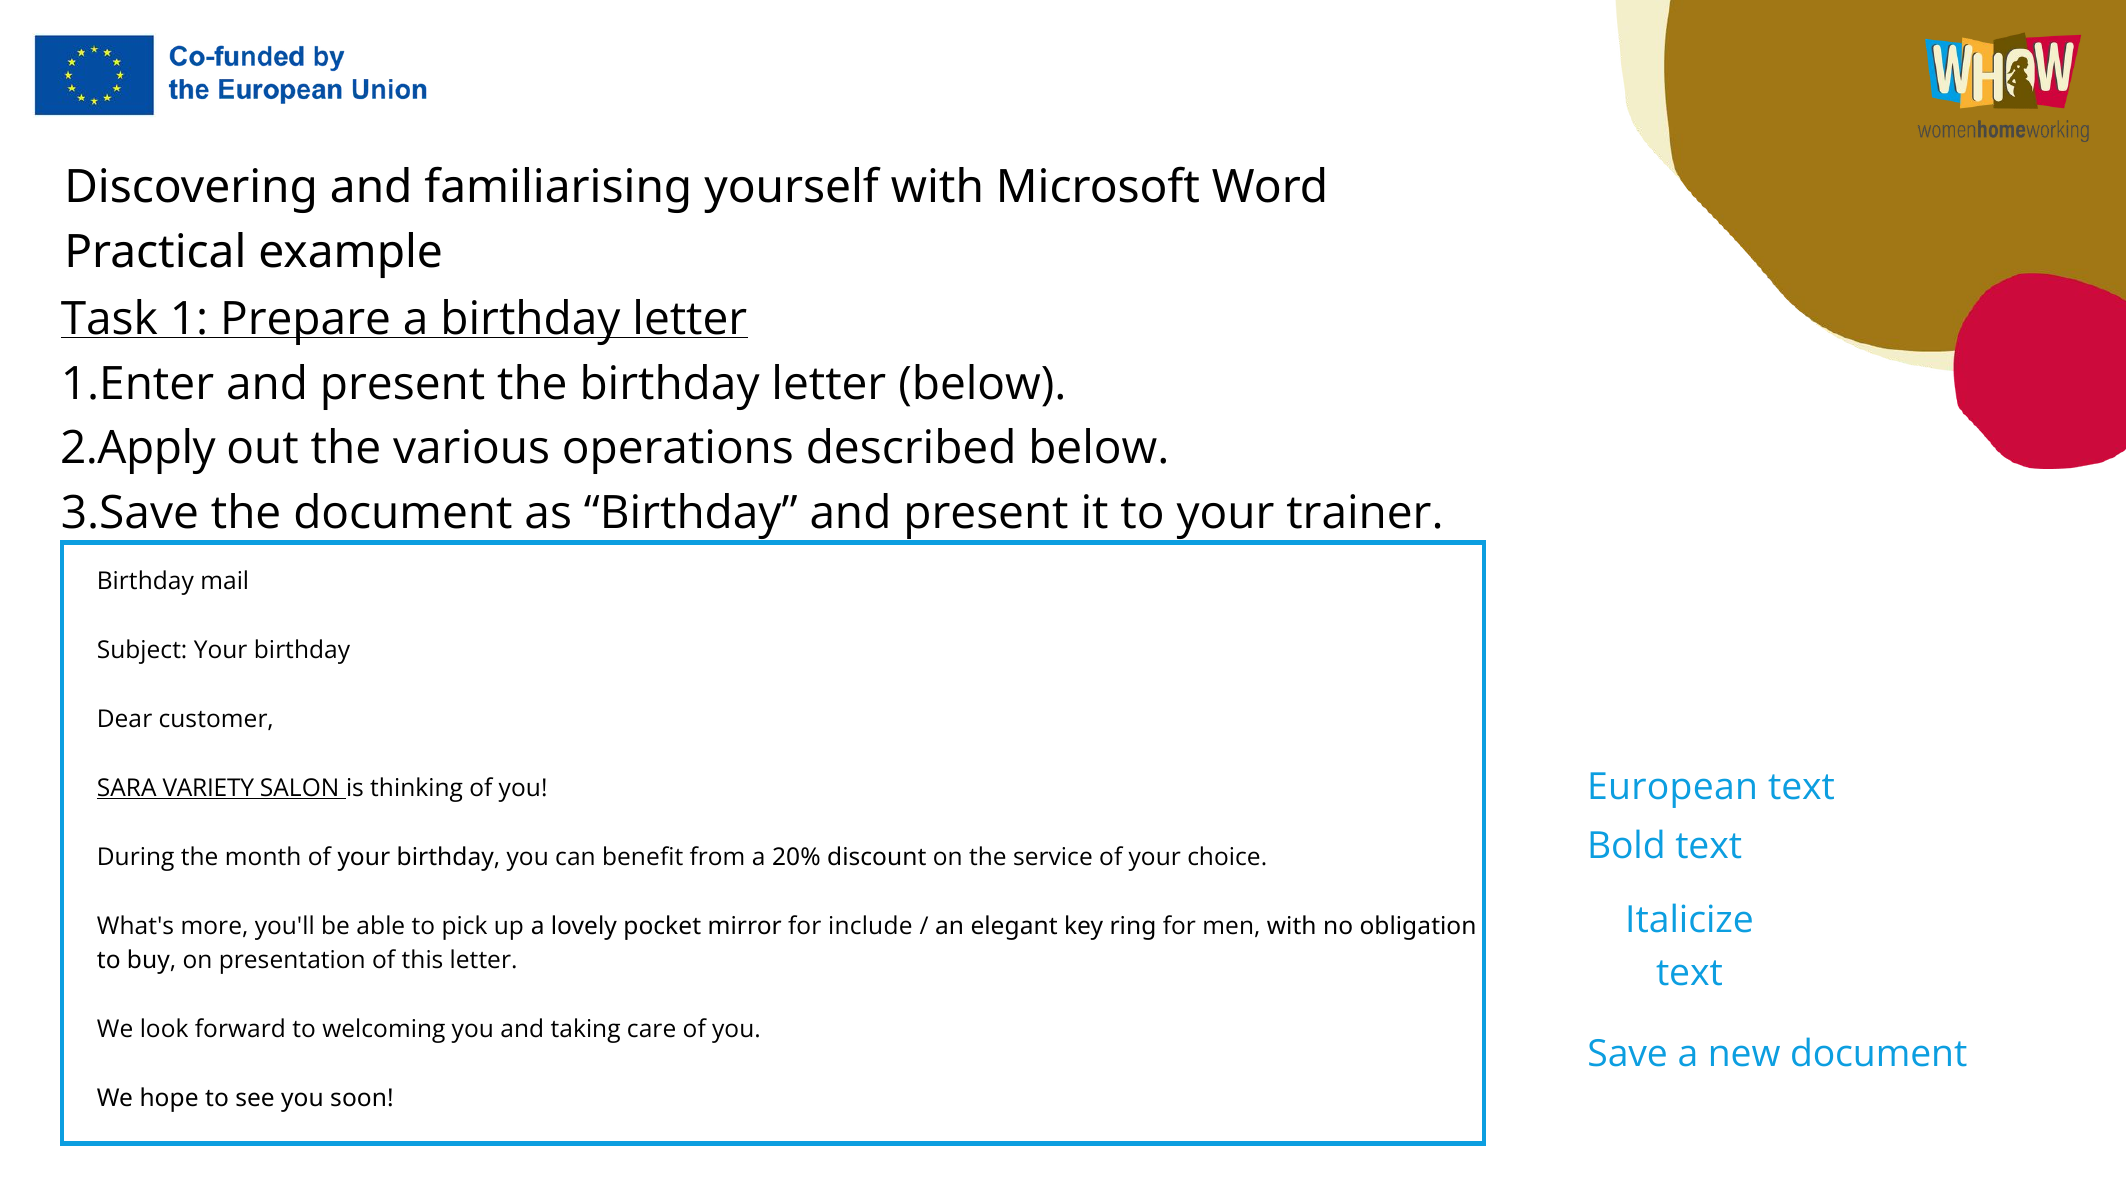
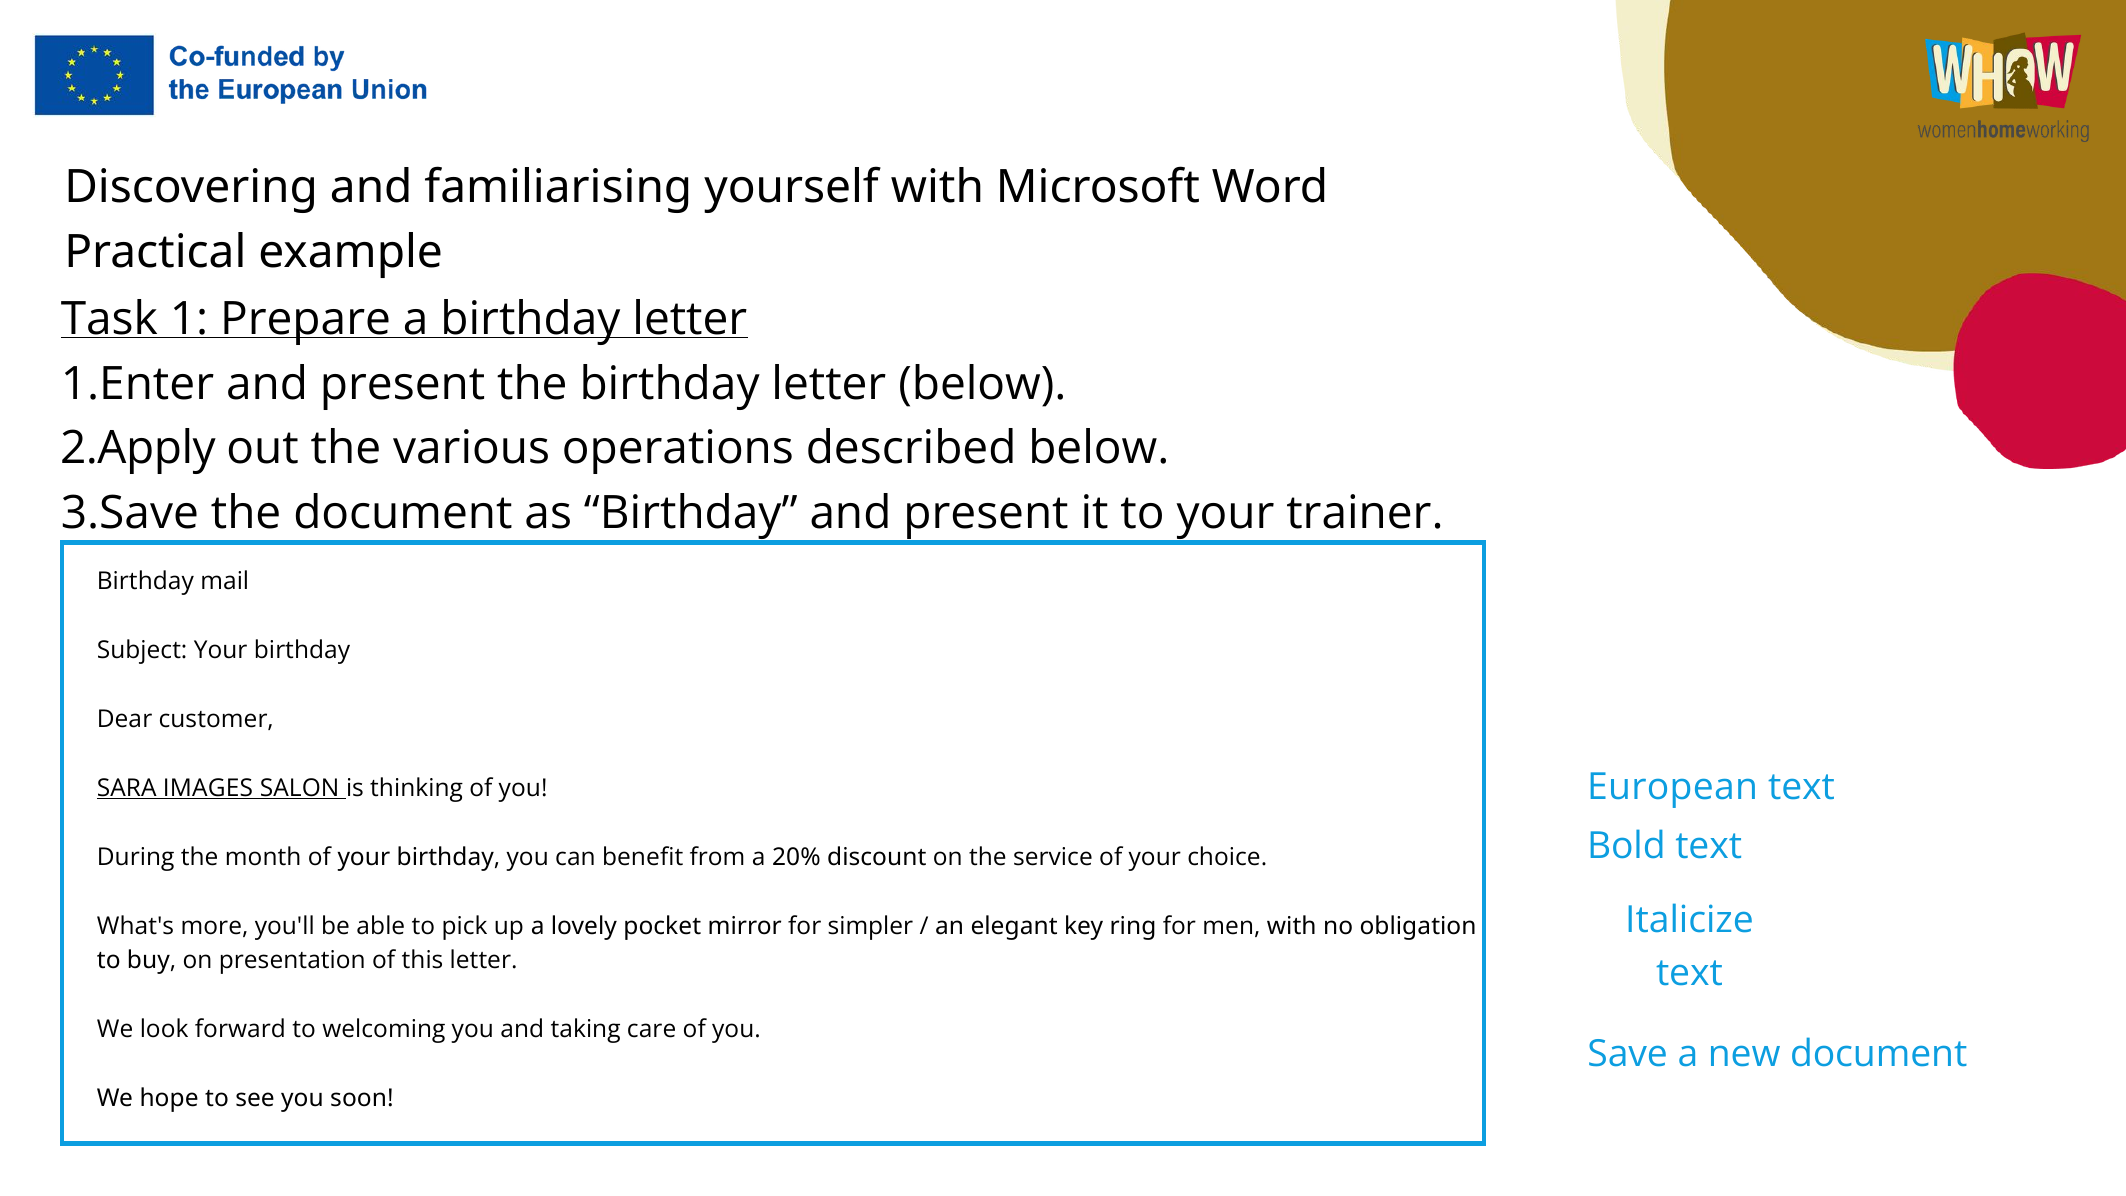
VARIETY: VARIETY -> IMAGES (208, 788)
include: include -> simpler (870, 926)
